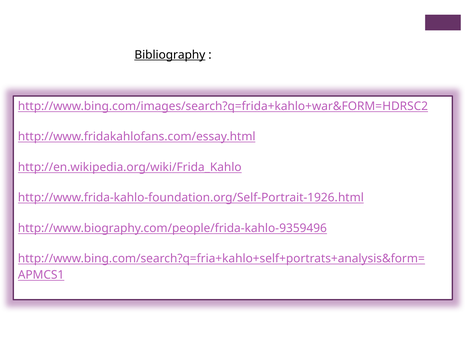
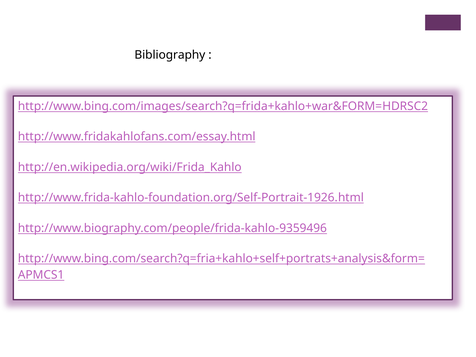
Bibliography underline: present -> none (170, 55)
